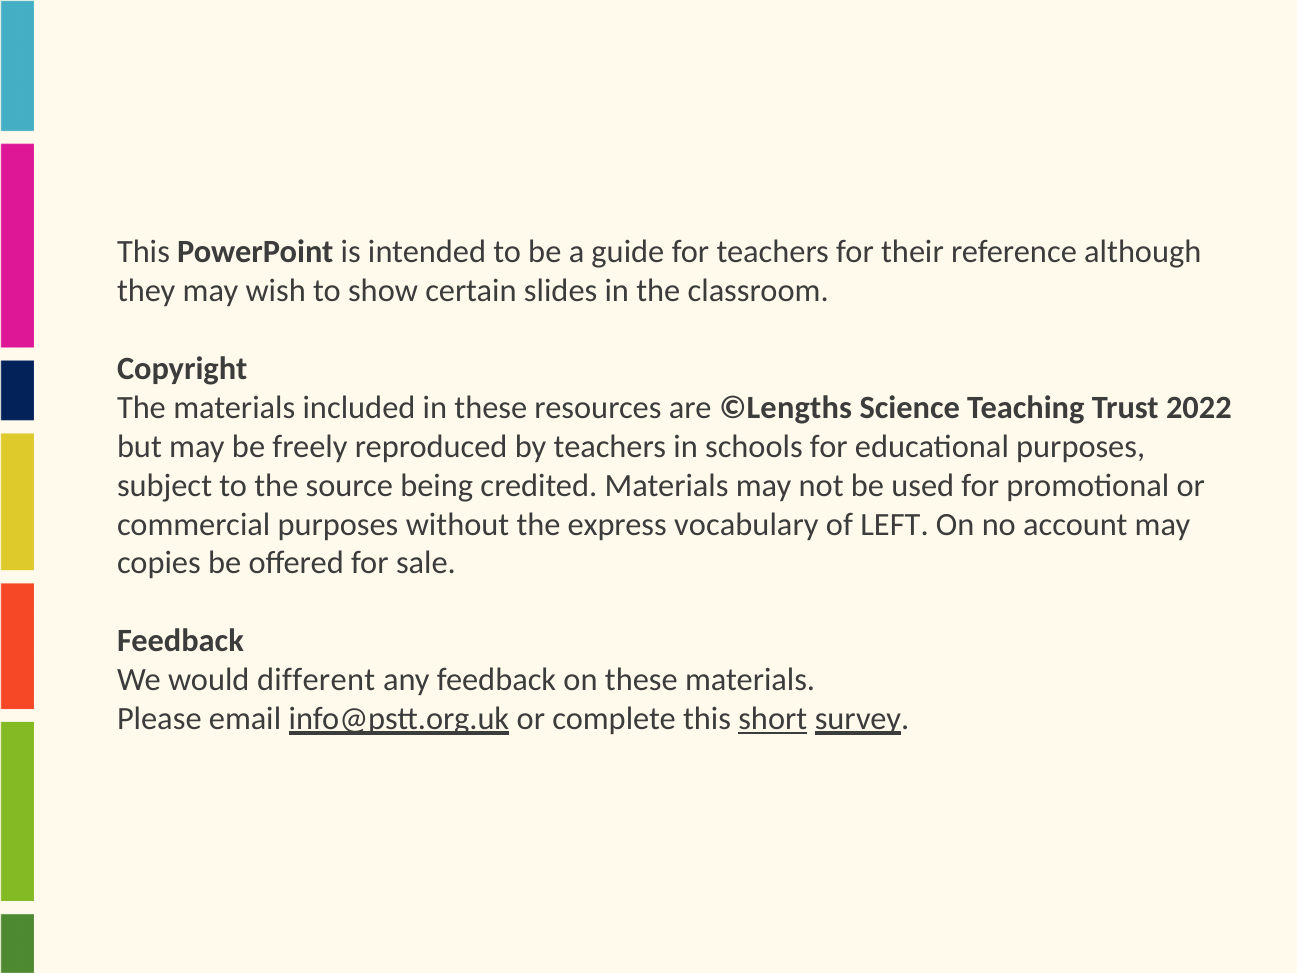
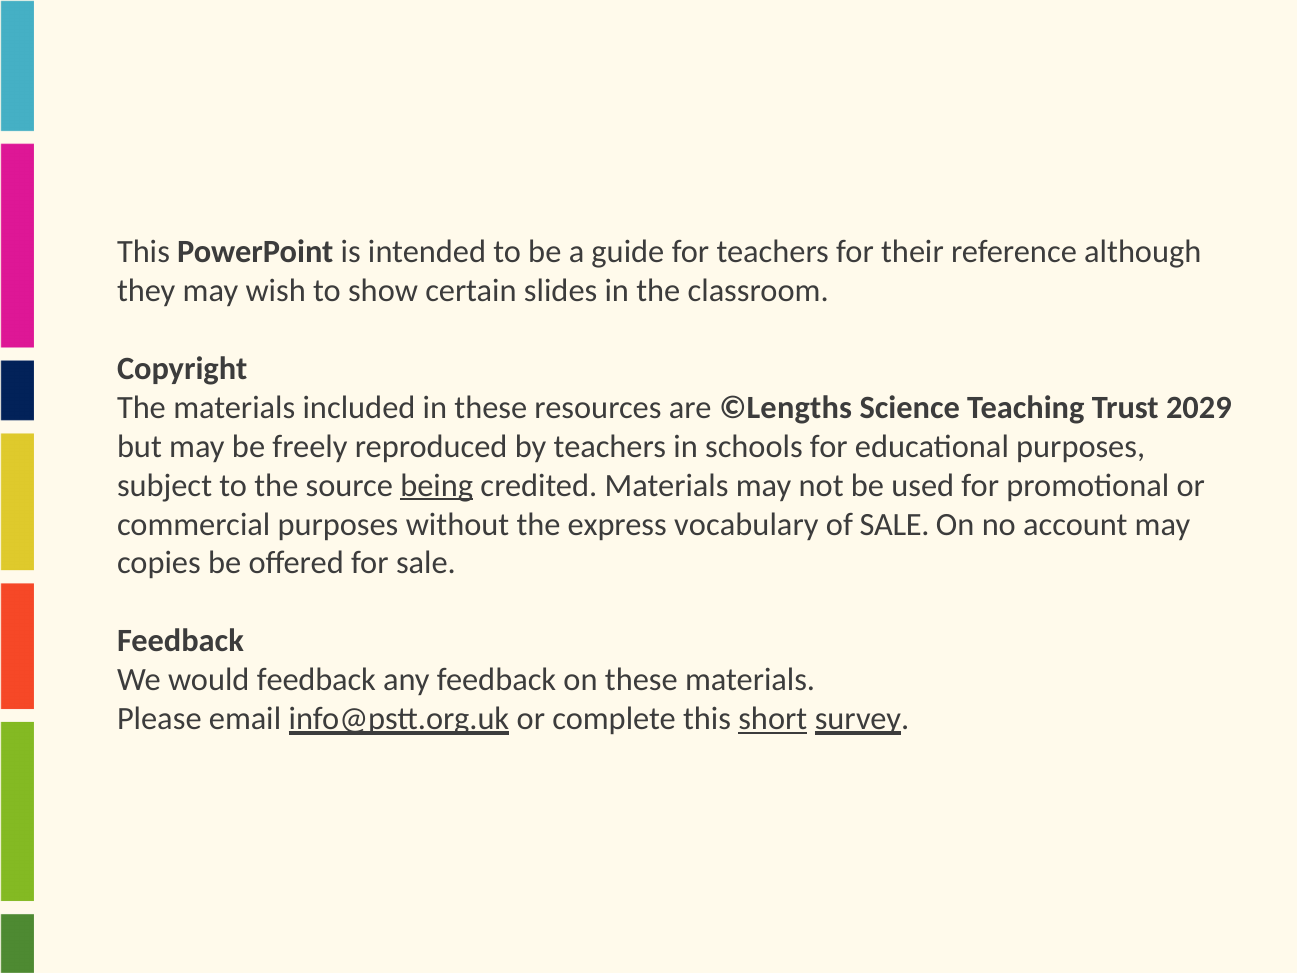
2022: 2022 -> 2029 (1199, 408)
being underline: none -> present (437, 485)
of LEFT: LEFT -> SALE (895, 524)
would different: different -> feedback (316, 680)
